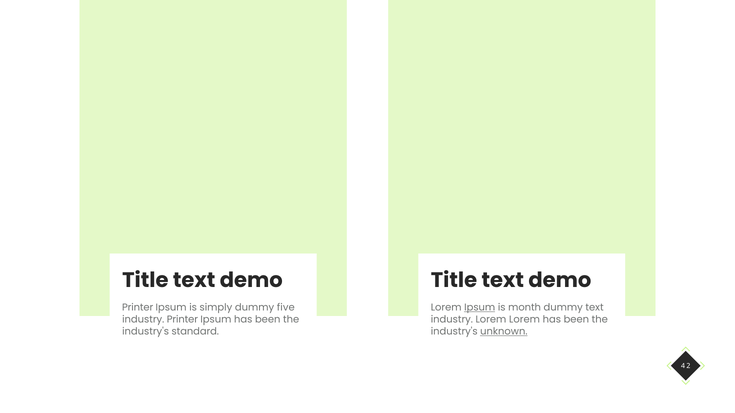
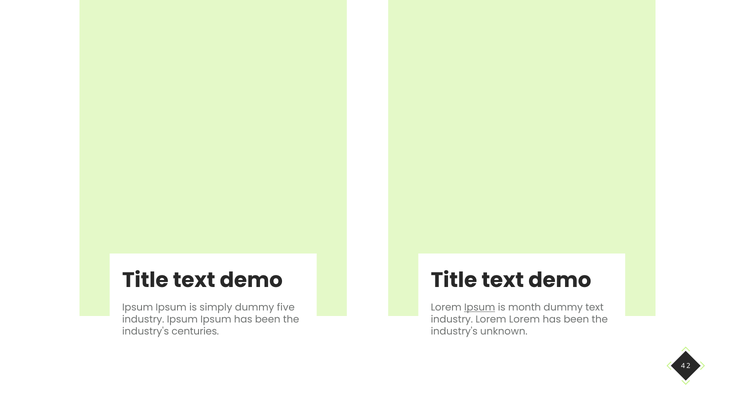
Printer: Printer -> Ipsum (138, 308)
industry Printer: Printer -> Ipsum (182, 320)
standard: standard -> centuries (195, 332)
unknown underline: present -> none (504, 332)
